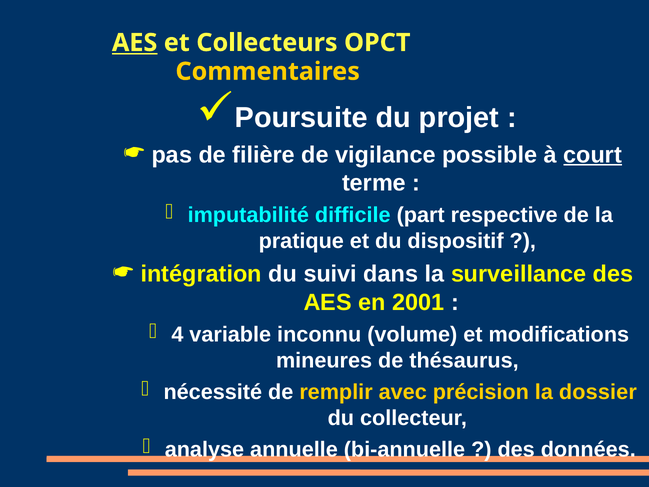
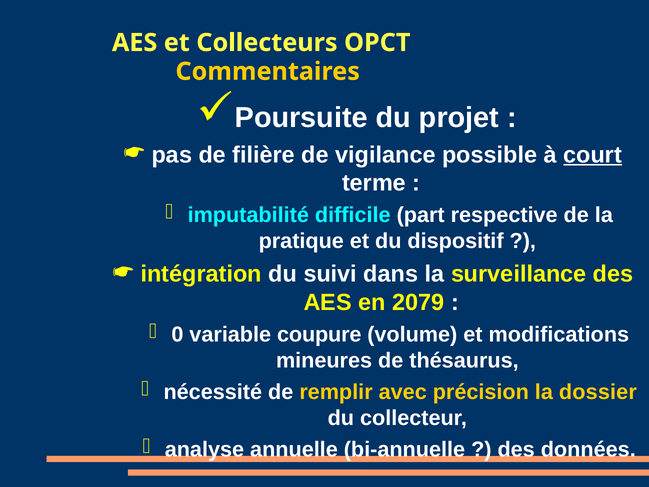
AES underline: present -> none (135, 43)
2001: 2001 -> 2079 (418, 302)
4: 4 -> 0 (177, 335)
inconnu: inconnu -> coupure (319, 335)
